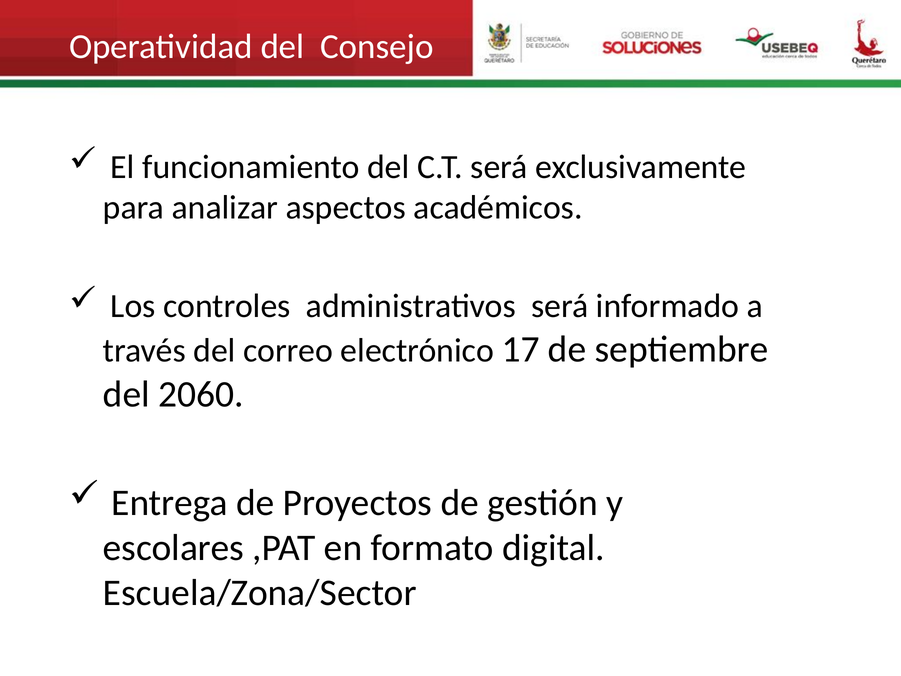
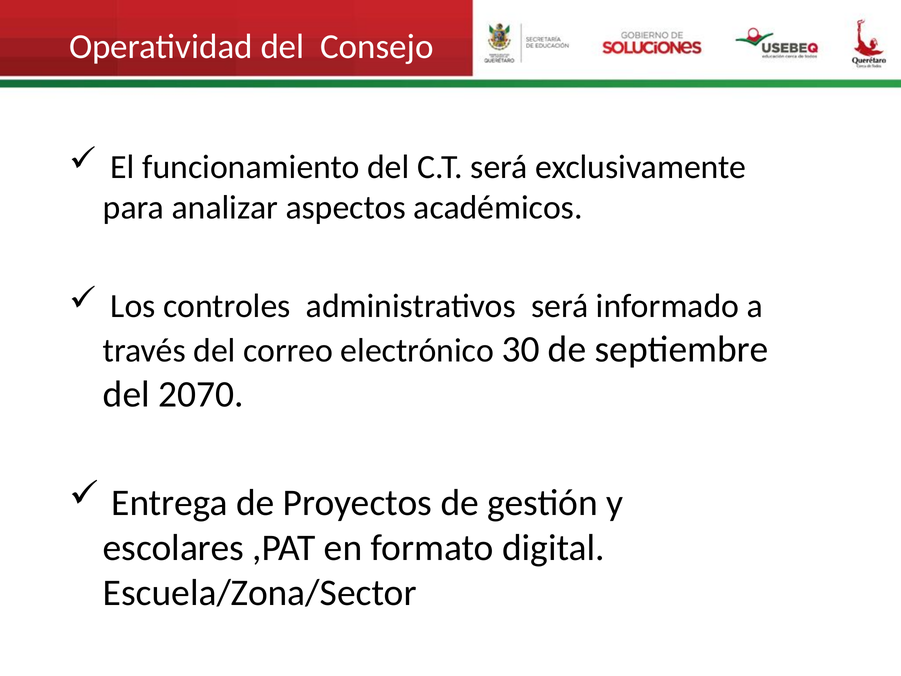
17: 17 -> 30 (521, 349)
2060: 2060 -> 2070 (201, 394)
